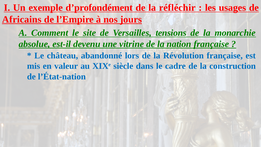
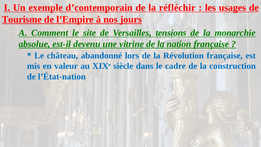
d’profondément: d’profondément -> d’contemporain (99, 8)
Africains: Africains -> Tourisme (22, 19)
